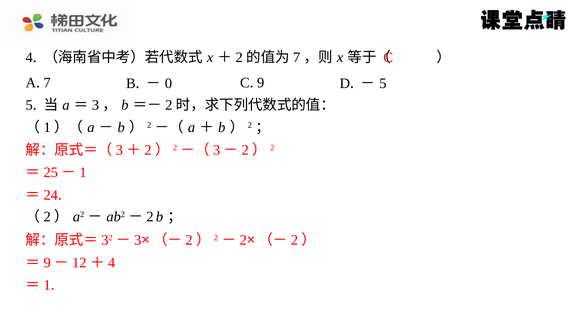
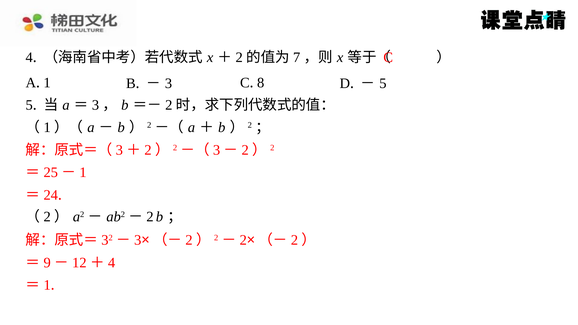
7: 7 -> 1 (47, 83)
0: 0 -> 3 (168, 83)
9: 9 -> 8 (261, 83)
